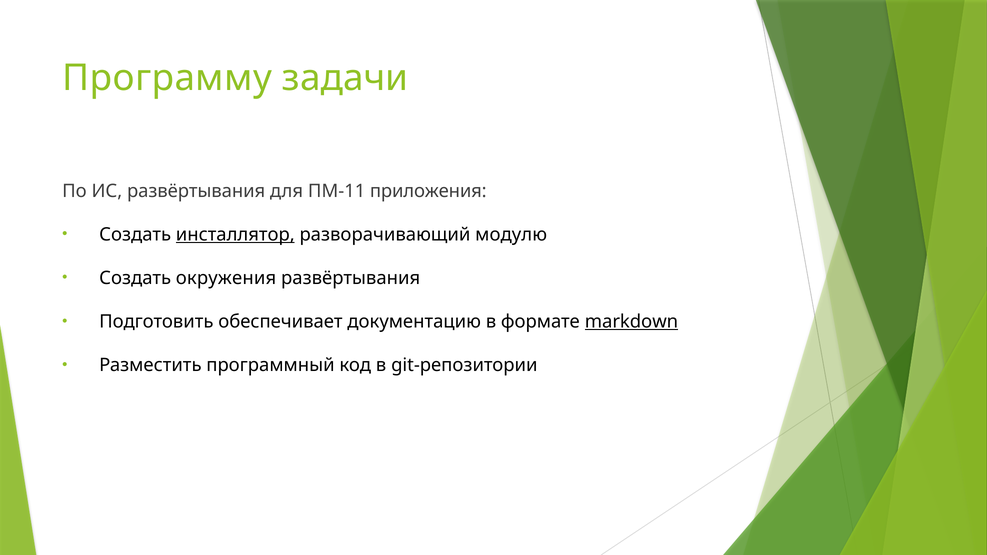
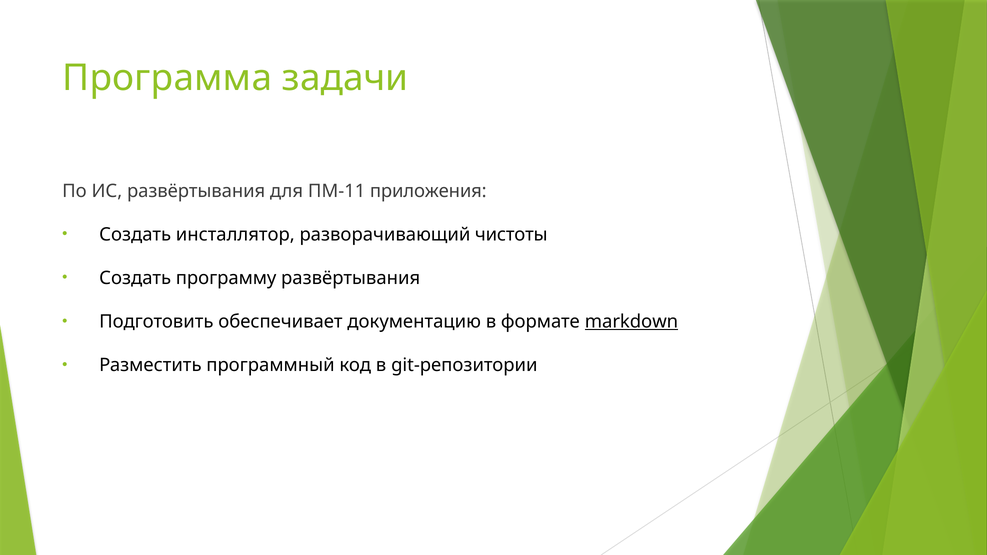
Программу: Программу -> Программа (167, 78)
инсталлятор underline: present -> none (235, 235)
модулю: модулю -> чистоты (511, 235)
окружения: окружения -> программу (226, 278)
